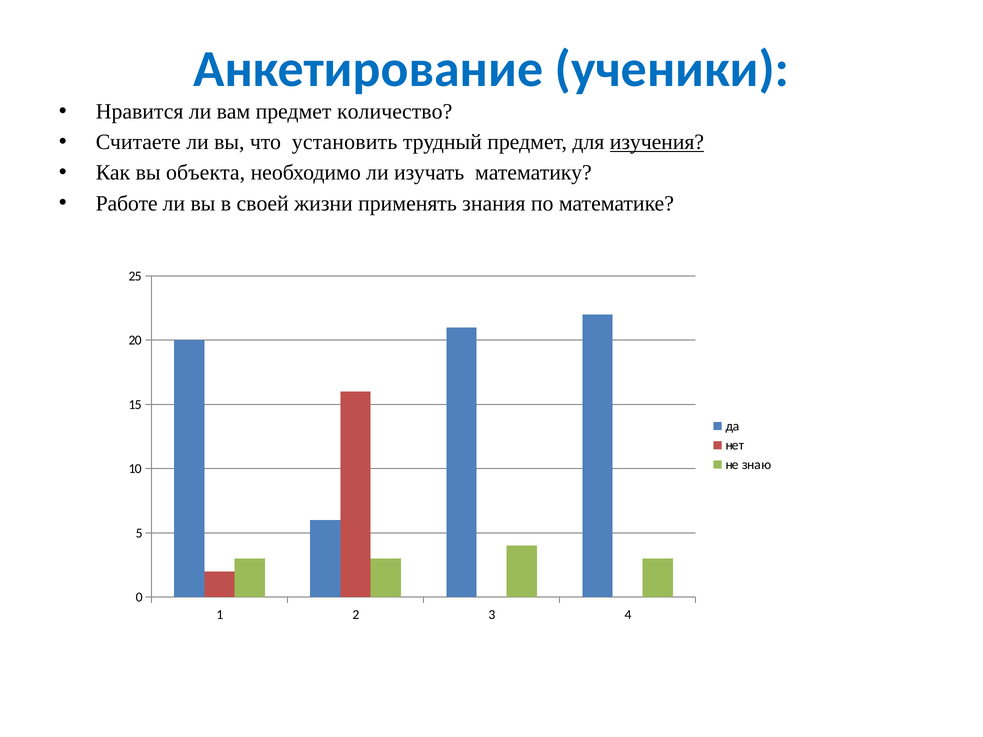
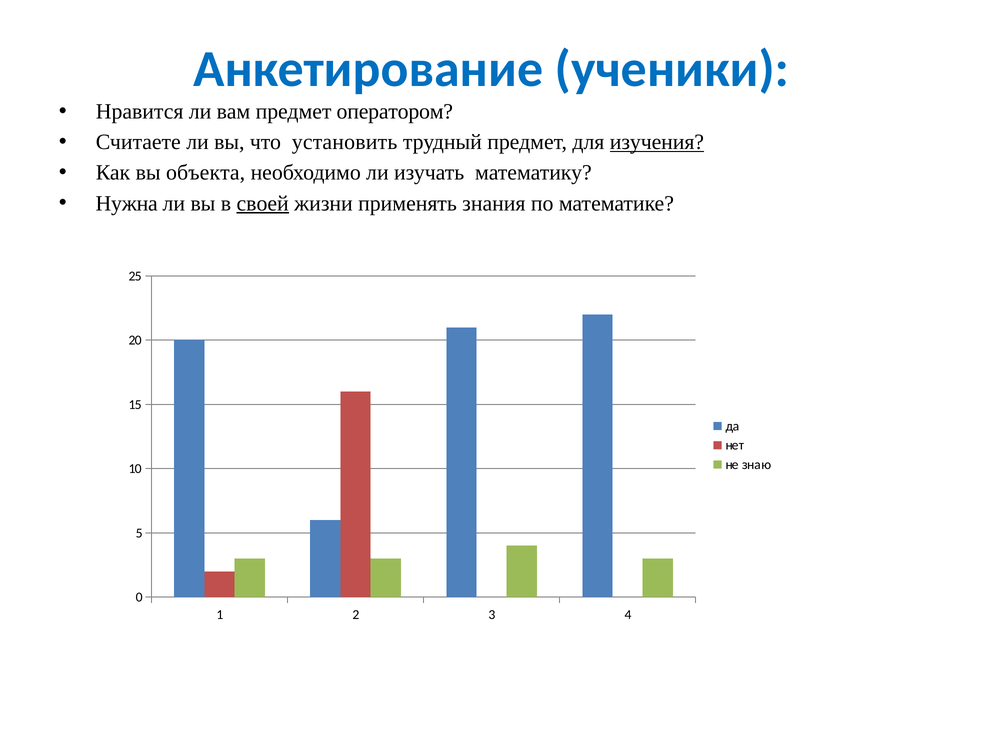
количество: количество -> оператором (395, 112)
Работе: Работе -> Нужна (127, 203)
своей underline: none -> present (263, 203)
